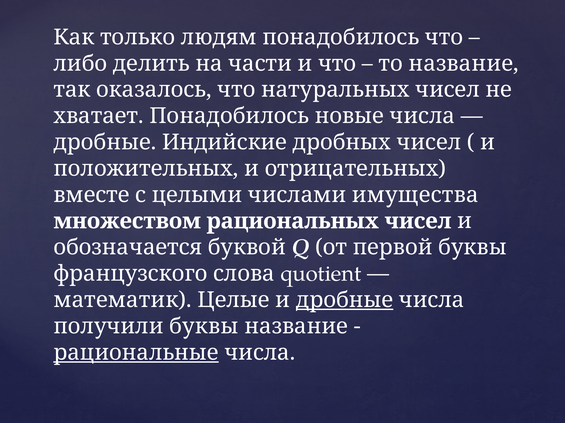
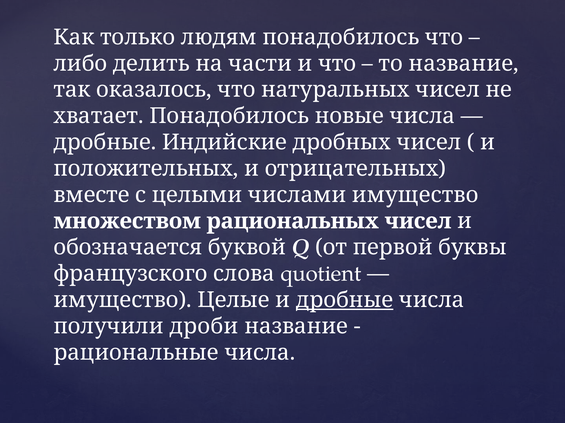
числами имущества: имущества -> имущество (415, 195)
математик: математик -> имущество (123, 300)
получили буквы: буквы -> дроби (204, 327)
рациональные underline: present -> none (136, 353)
